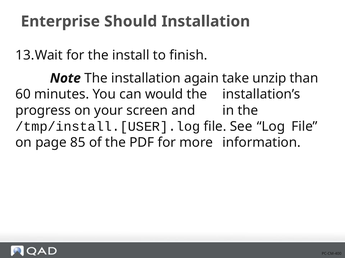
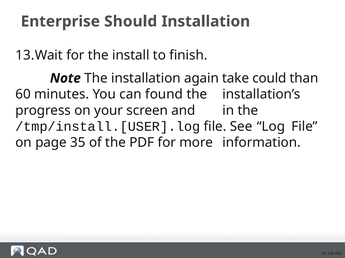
unzip: unzip -> could (269, 78)
would: would -> found (164, 95)
85: 85 -> 35 (78, 143)
